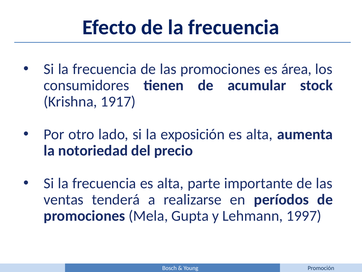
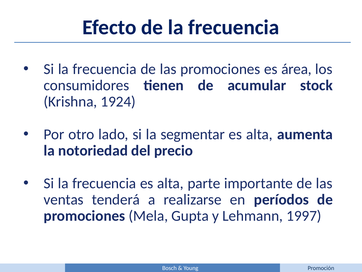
1917: 1917 -> 1924 (118, 101)
exposición: exposición -> segmentar (193, 134)
